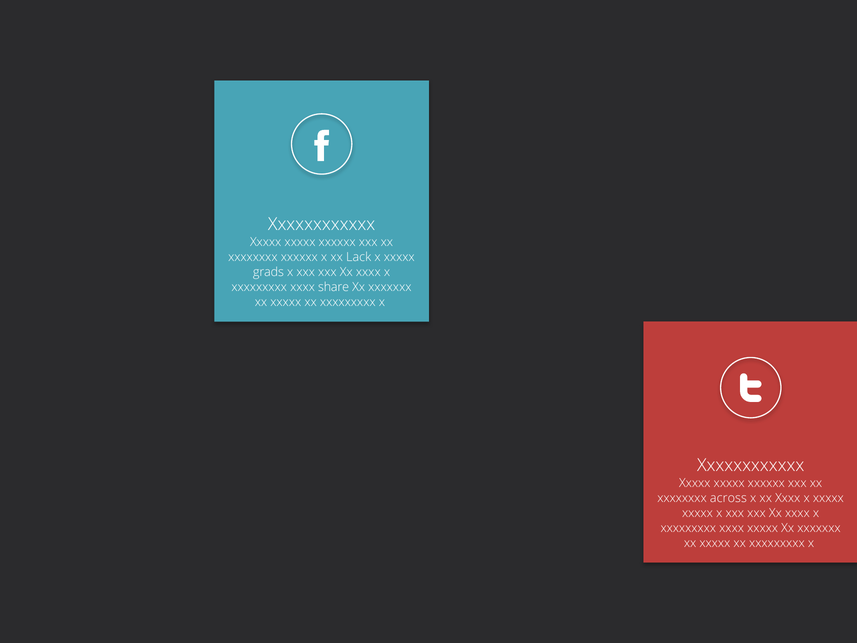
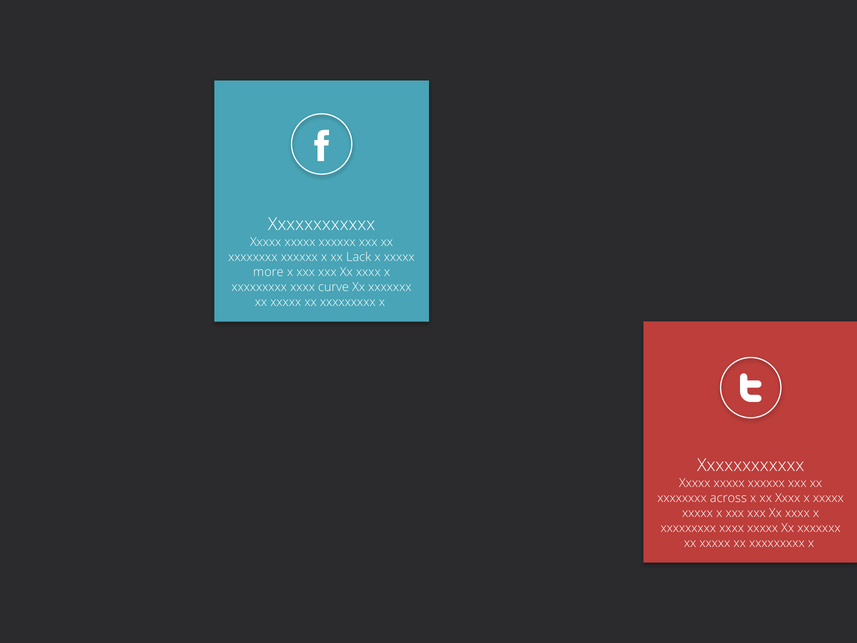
grads: grads -> more (268, 272)
share: share -> curve (333, 287)
